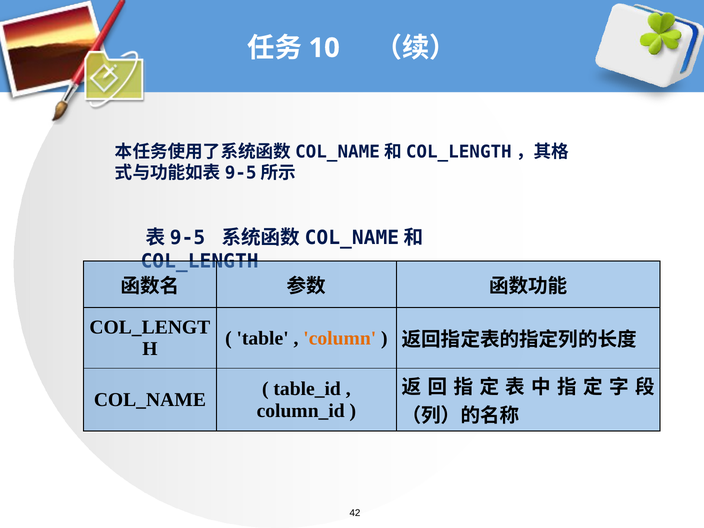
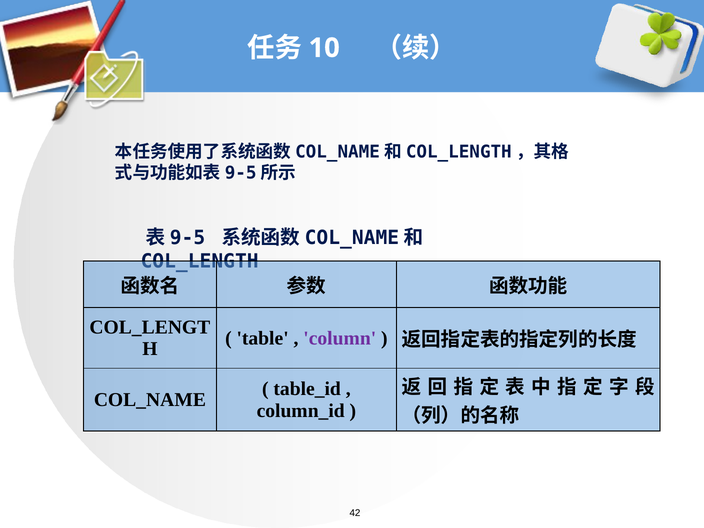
column colour: orange -> purple (340, 338)
